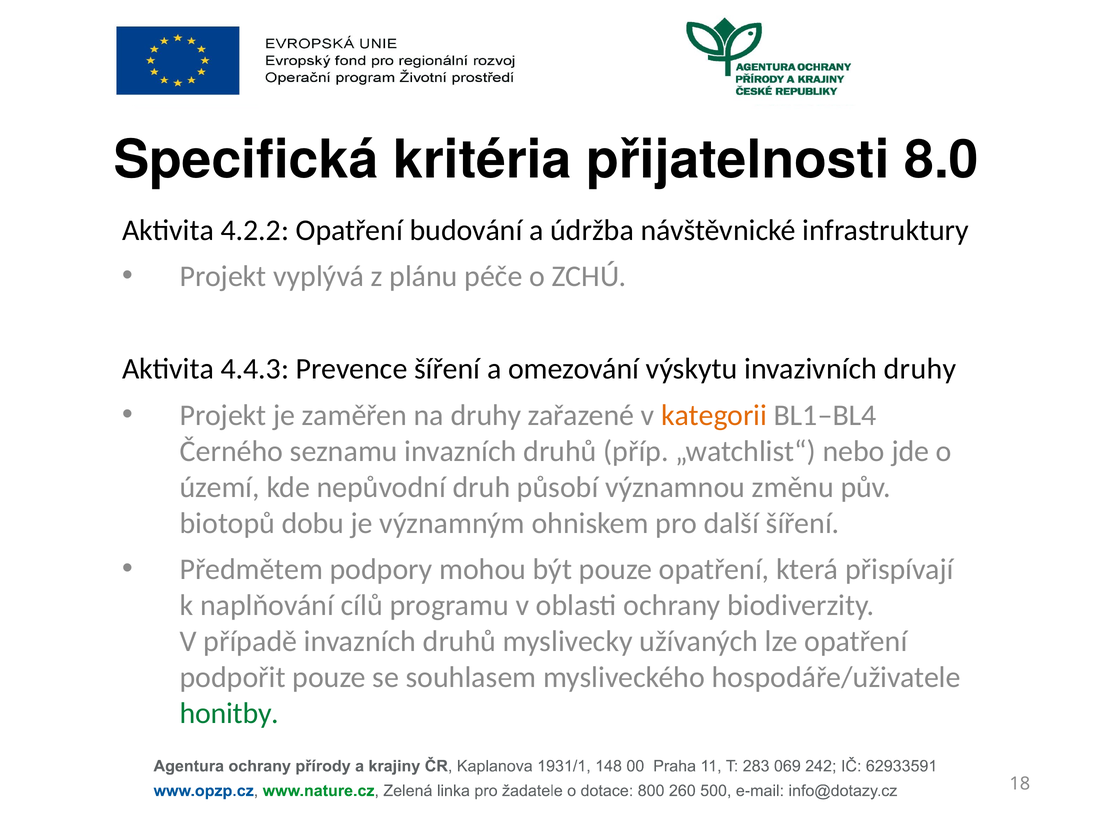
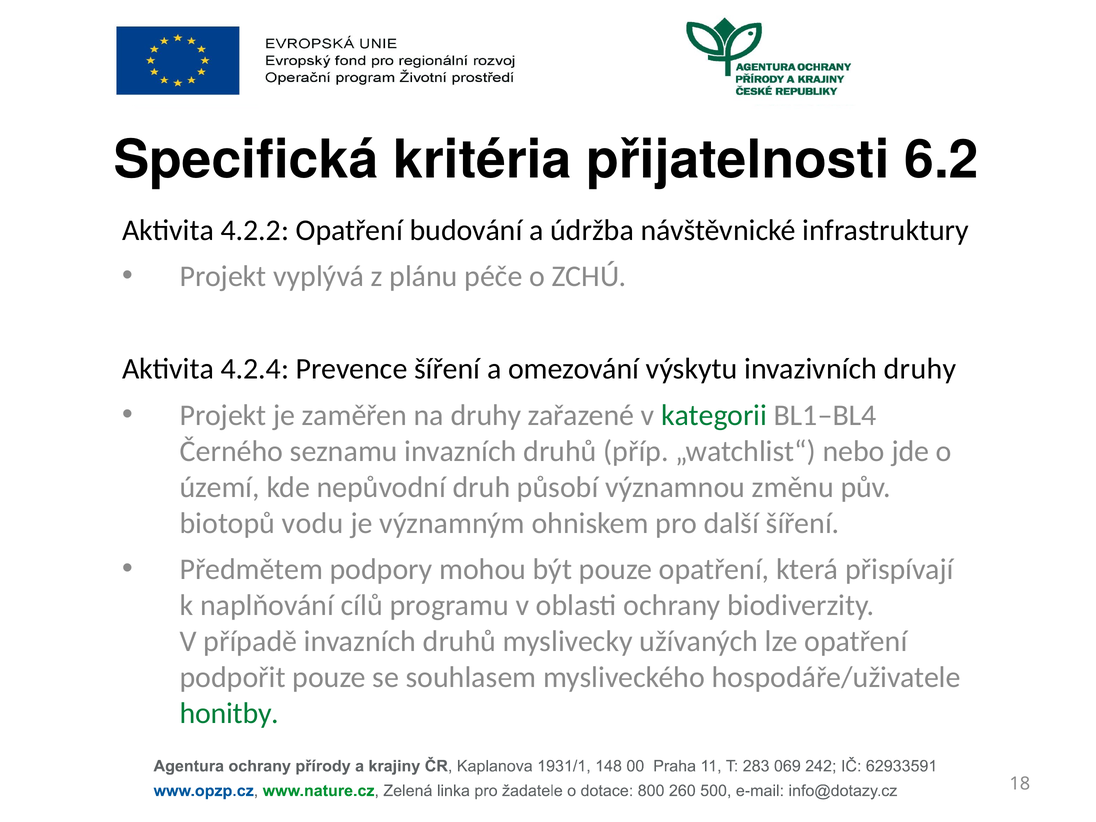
8.0: 8.0 -> 6.2 (941, 160)
4.4.3: 4.4.3 -> 4.2.4 (255, 369)
kategorii colour: orange -> green (714, 415)
dobu: dobu -> vodu (313, 523)
